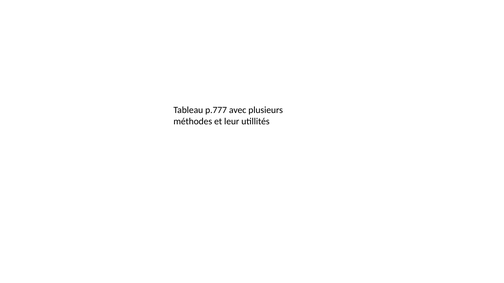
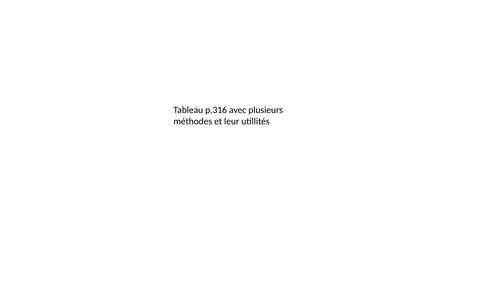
p.777: p.777 -> p.316 (216, 110)
